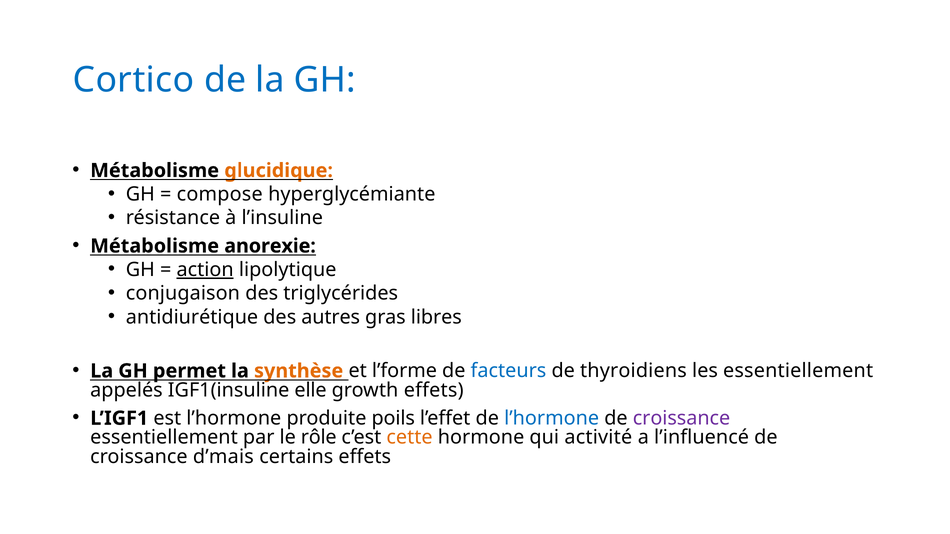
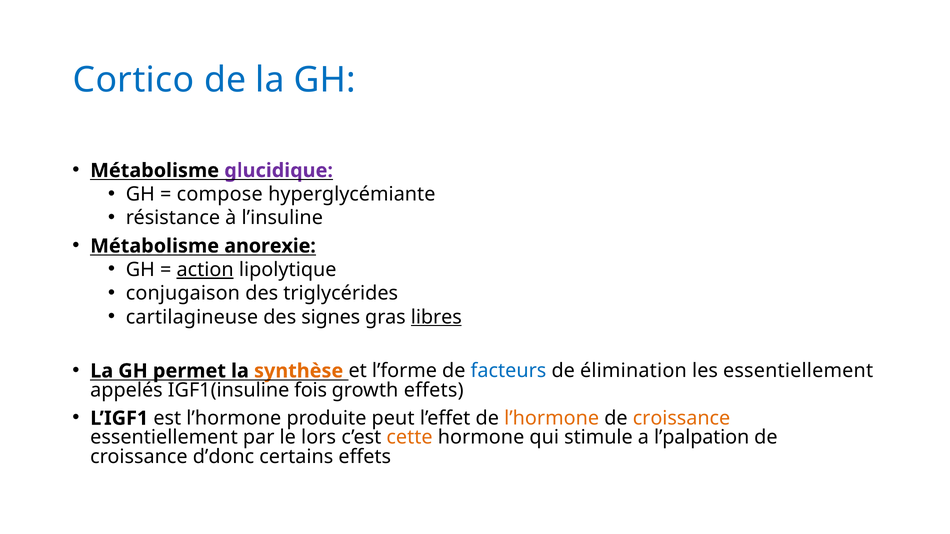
glucidique colour: orange -> purple (279, 171)
antidiurétique: antidiurétique -> cartilagineuse (192, 317)
autres: autres -> signes (331, 317)
libres underline: none -> present (436, 317)
thyroidiens: thyroidiens -> élimination (633, 371)
elle: elle -> fois (311, 390)
poils: poils -> peut (393, 419)
l’hormone colour: blue -> orange (552, 419)
croissance colour: purple -> orange (682, 419)
rôle: rôle -> lors (319, 438)
activité: activité -> stimule (598, 438)
l’influencé: l’influencé -> l’palpation (702, 438)
d’mais: d’mais -> d’donc (223, 457)
